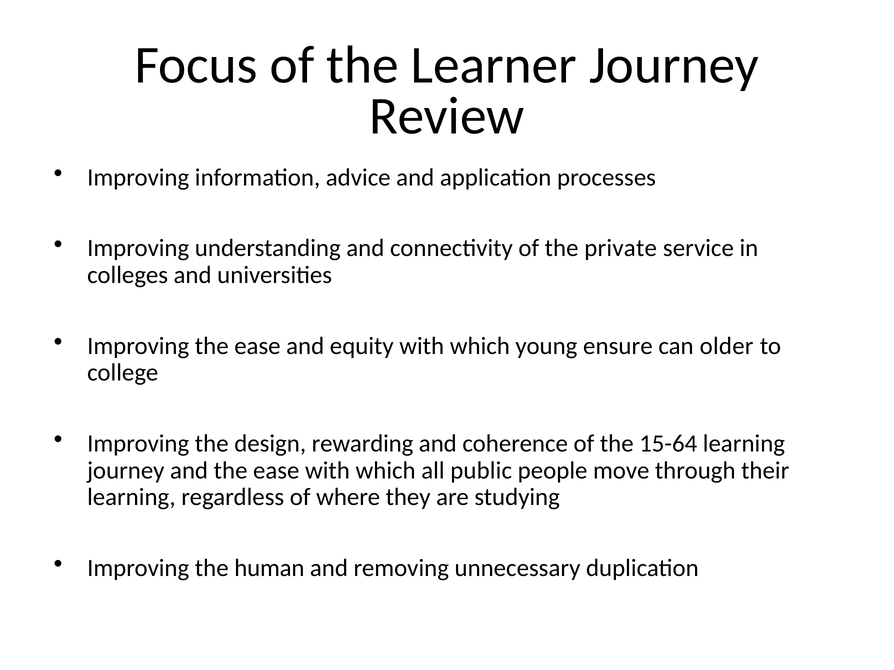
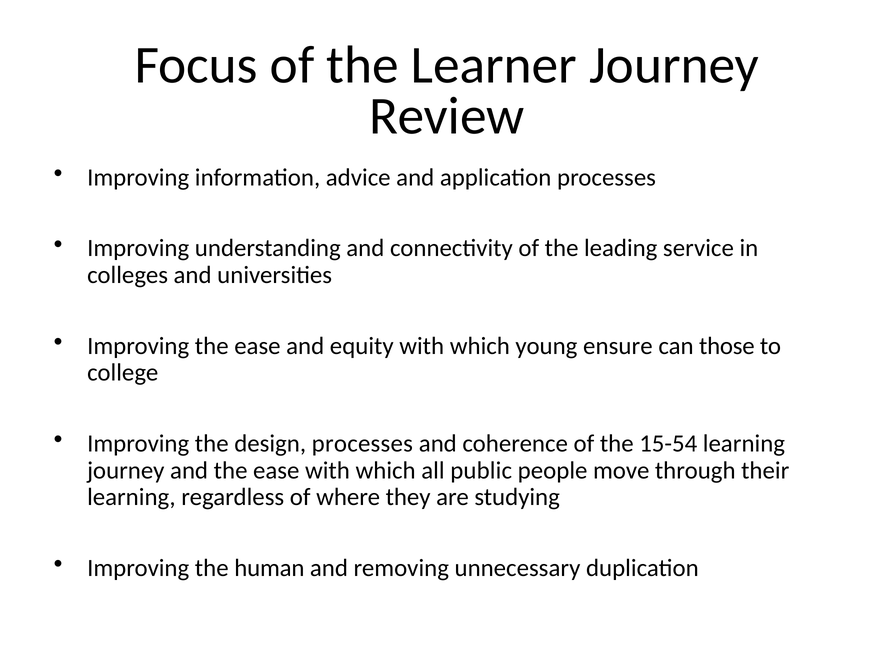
private: private -> leading (621, 248)
older: older -> those (727, 346)
design rewarding: rewarding -> processes (362, 444)
15-64: 15-64 -> 15-54 (668, 444)
